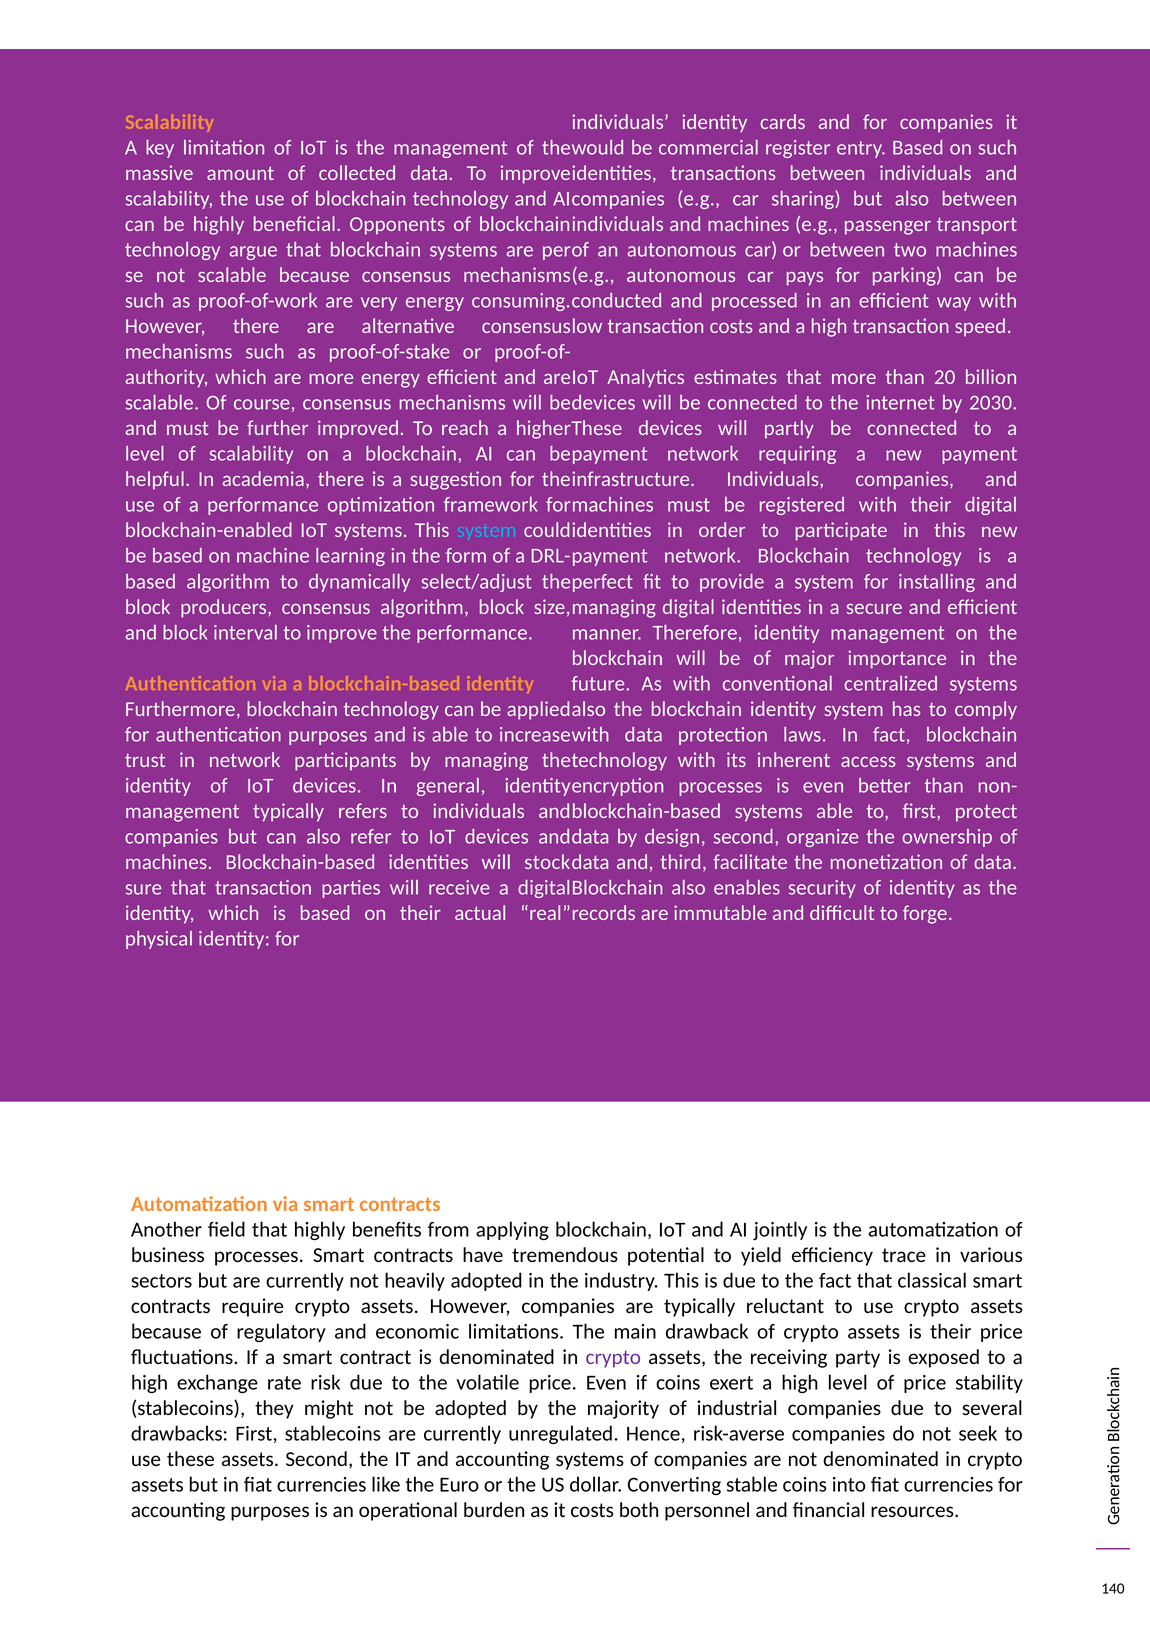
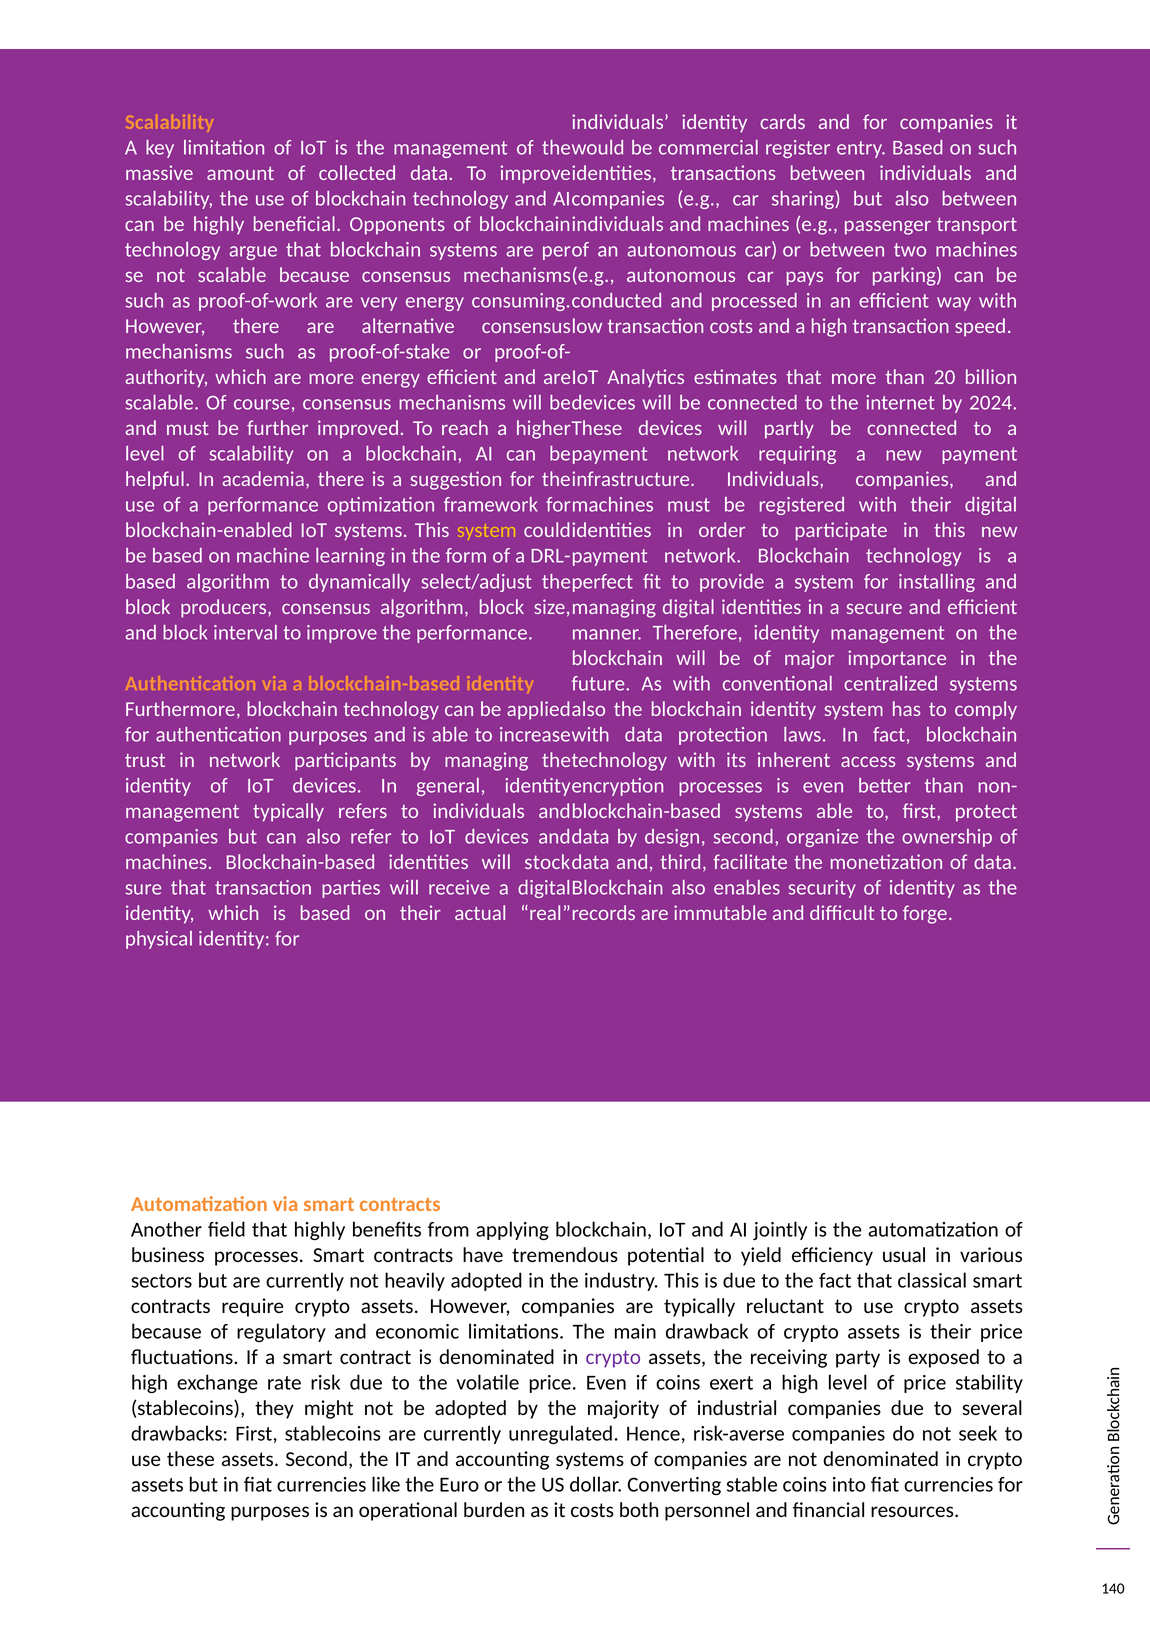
2030: 2030 -> 2024 (993, 403)
system colour: light blue -> yellow (487, 531)
trace: trace -> usual (904, 1256)
